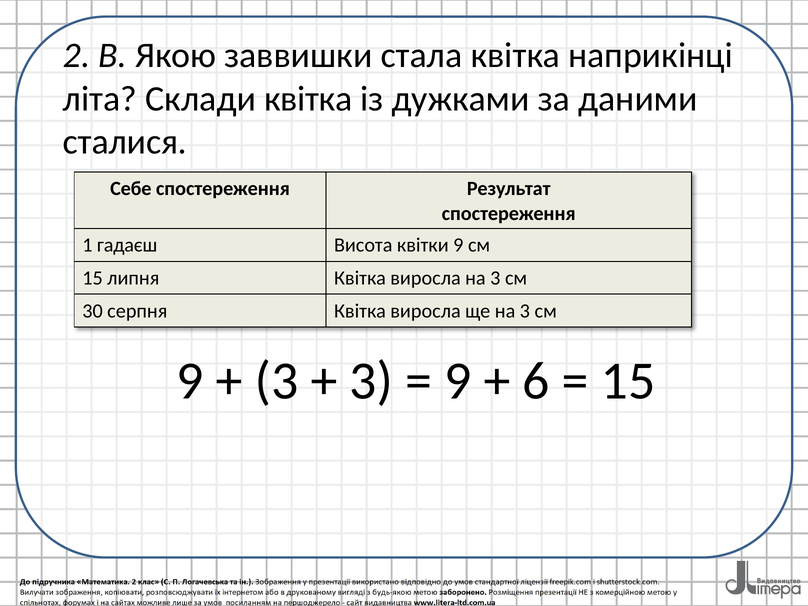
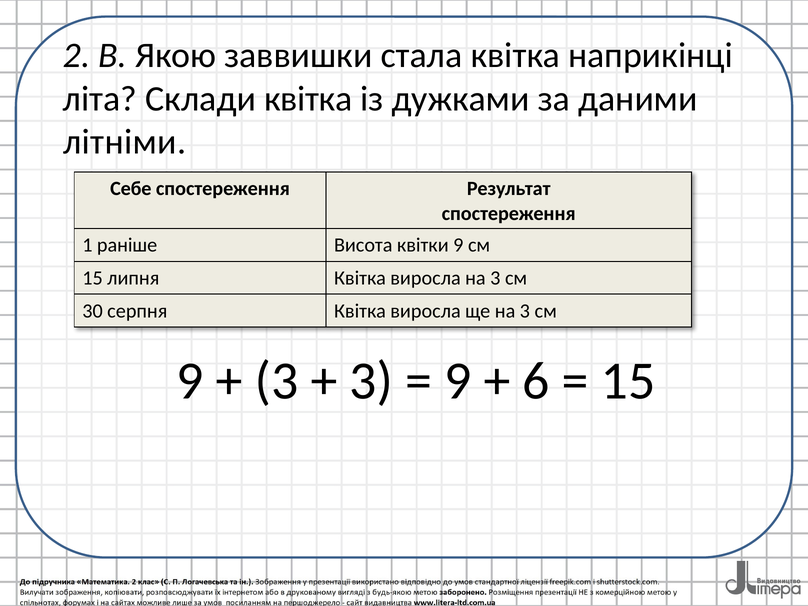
сталися: сталися -> літніми (125, 142)
гадаєш: гадаєш -> раніше (127, 245)
